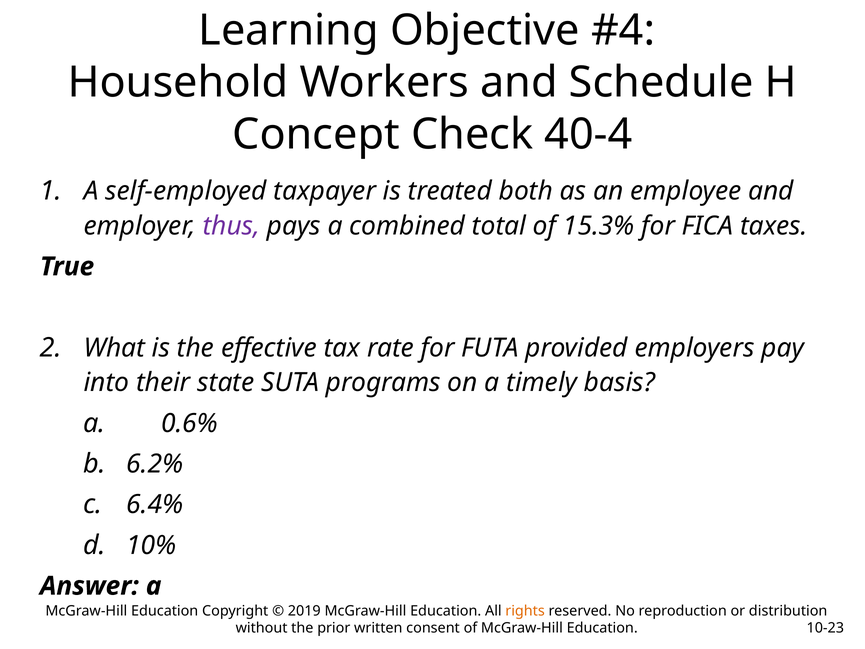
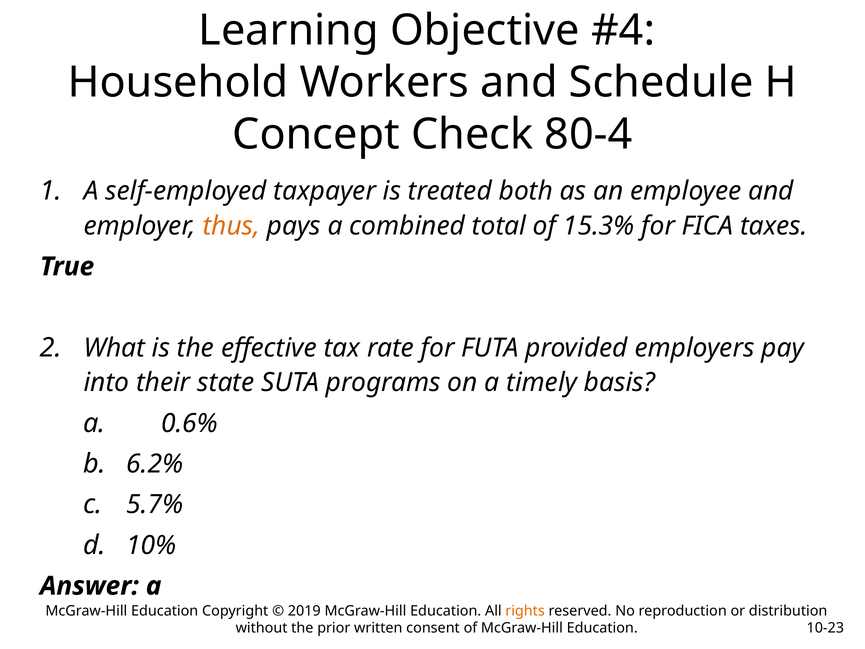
40-4: 40-4 -> 80-4 (589, 134)
thus colour: purple -> orange (231, 226)
6.4%: 6.4% -> 5.7% (155, 504)
